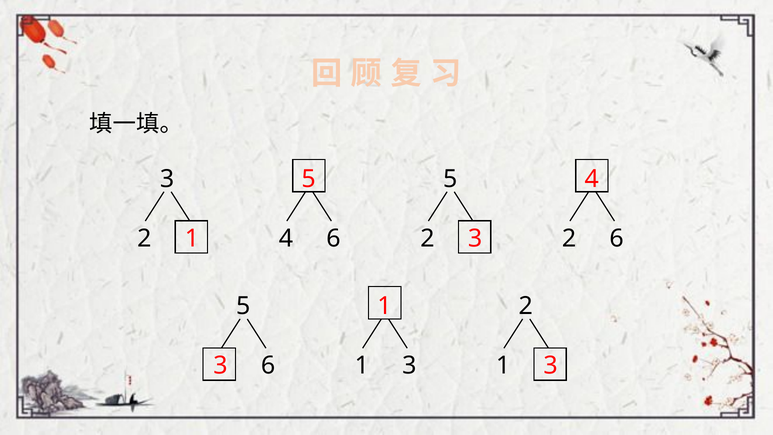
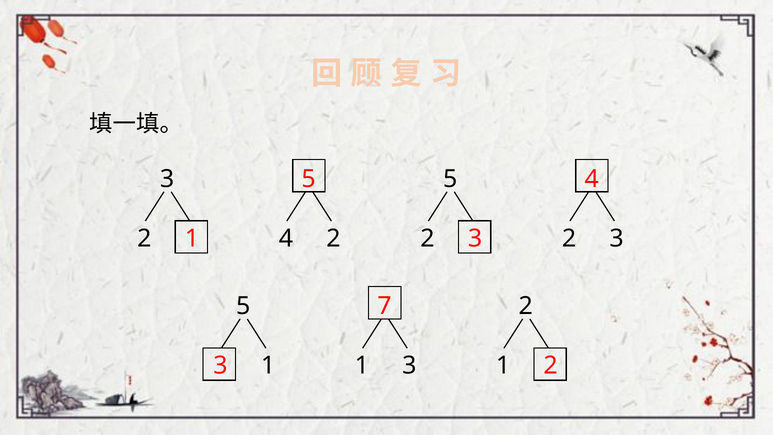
6: 6 -> 2 (333, 239)
6: 6 -> 3 (617, 239)
5 1: 1 -> 7 (384, 306)
3 6: 6 -> 1 (268, 366)
3: 3 -> 2 (551, 366)
